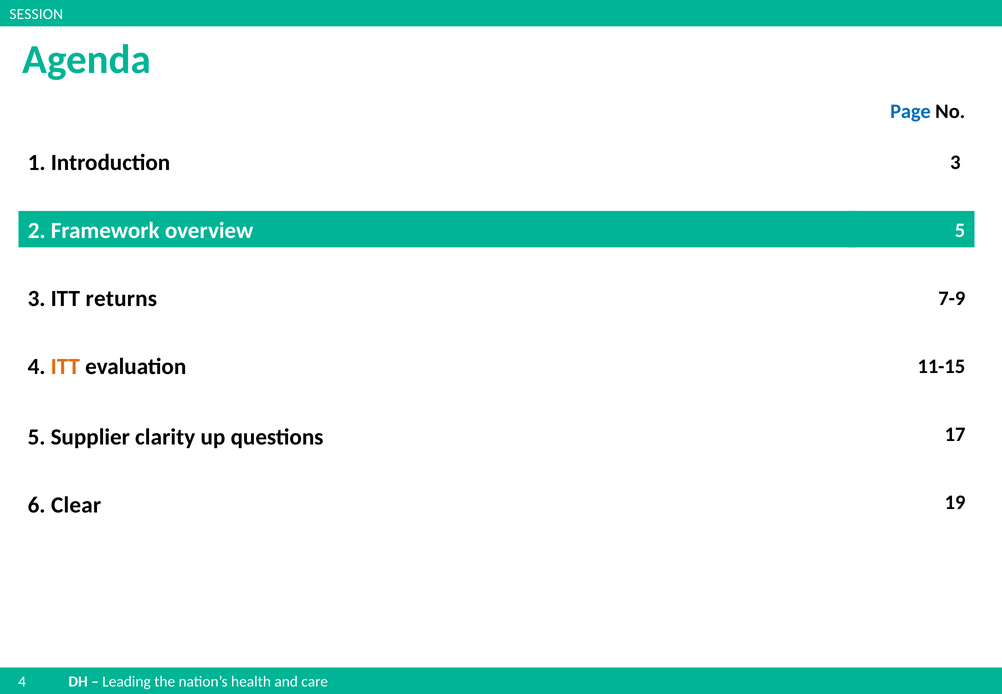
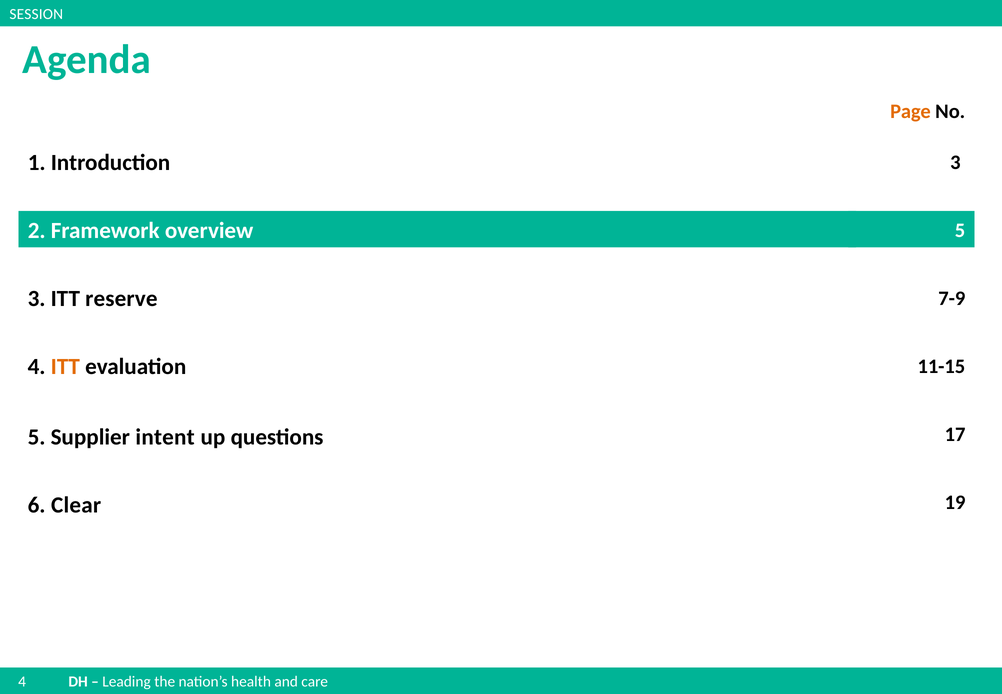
Page colour: blue -> orange (911, 112)
returns: returns -> reserve (121, 299)
clarity: clarity -> intent (165, 437)
